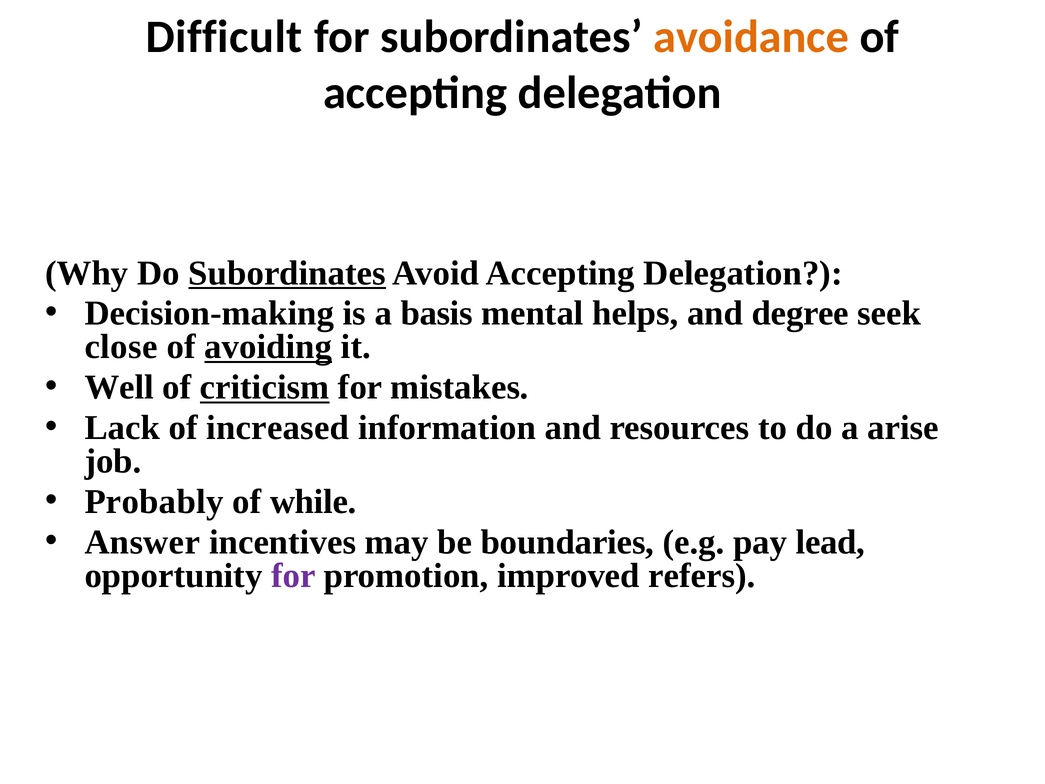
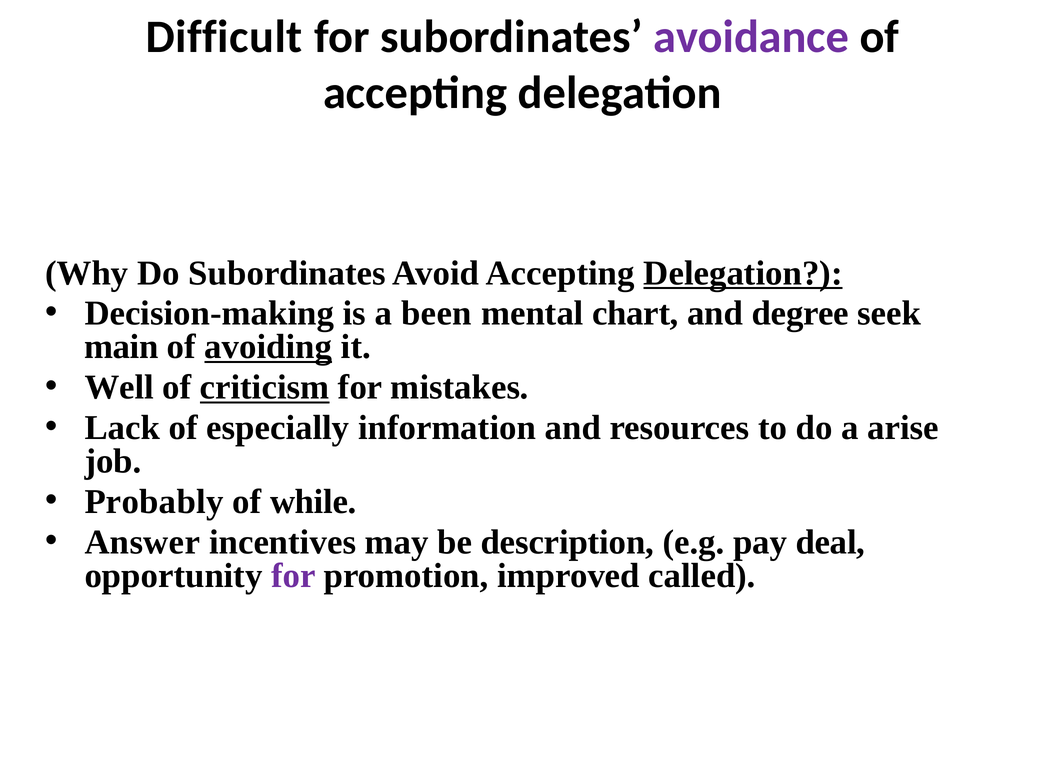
avoidance colour: orange -> purple (751, 37)
Subordinates underline: present -> none (287, 273)
Delegation underline: none -> present (743, 273)
basis: basis -> been (436, 313)
helps: helps -> chart (635, 313)
close: close -> main (121, 347)
increased: increased -> especially (278, 428)
boundaries: boundaries -> description (567, 542)
lead: lead -> deal (830, 542)
refers: refers -> called (702, 575)
